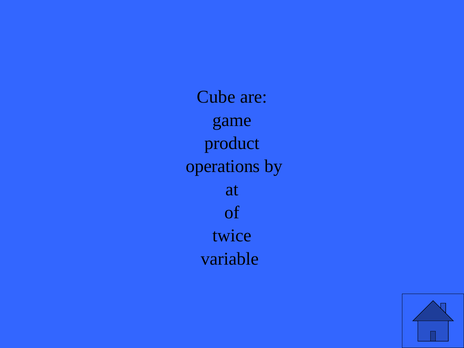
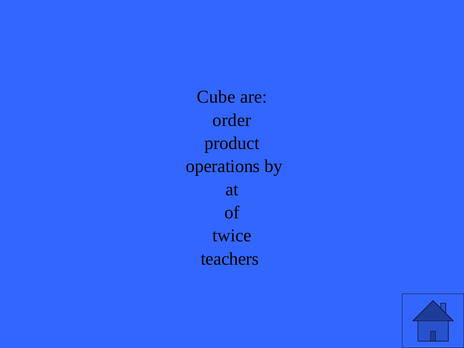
game: game -> order (232, 120)
variable: variable -> teachers (230, 259)
